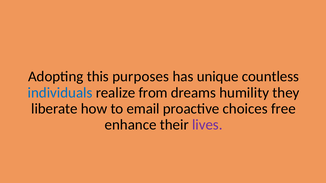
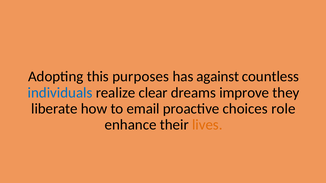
unique: unique -> against (218, 77)
from: from -> clear (153, 93)
humility: humility -> improve (244, 93)
free: free -> role (283, 109)
lives colour: purple -> orange (207, 125)
